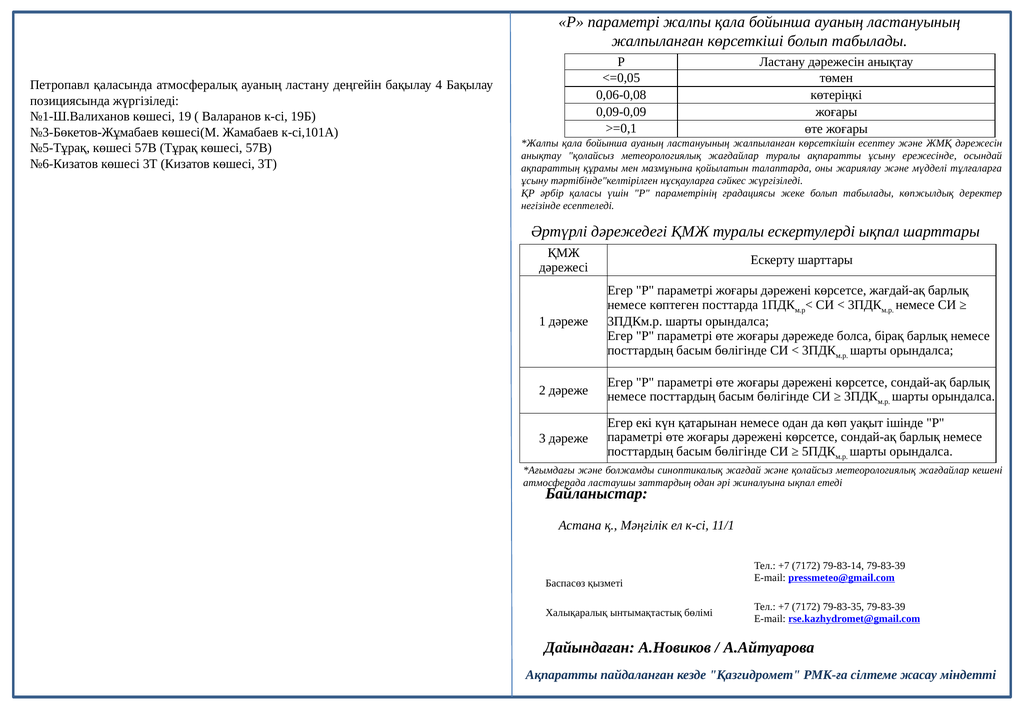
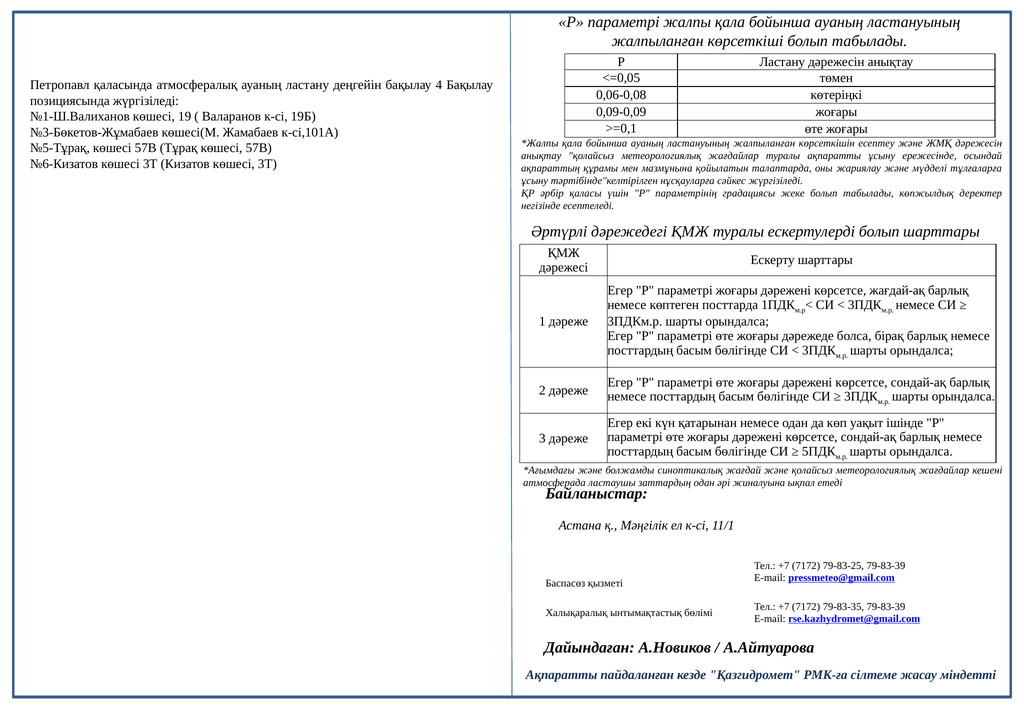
ескертулерді ықпал: ықпал -> болып (879, 232)
79-83-14: 79-83-14 -> 79-83-25 (843, 566)
